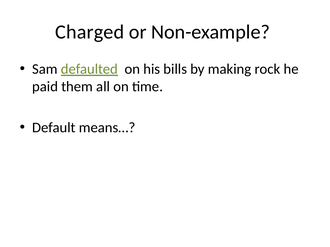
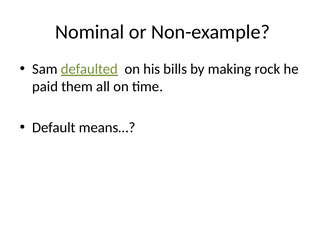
Charged: Charged -> Nominal (90, 32)
